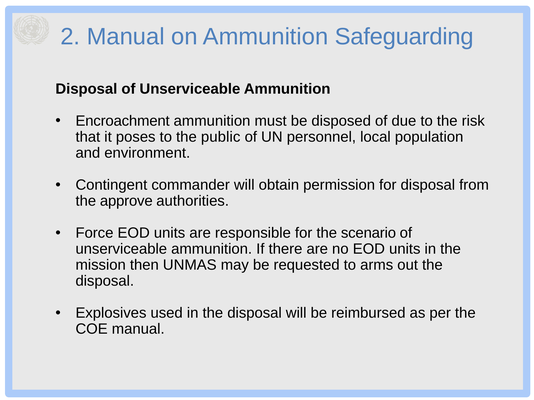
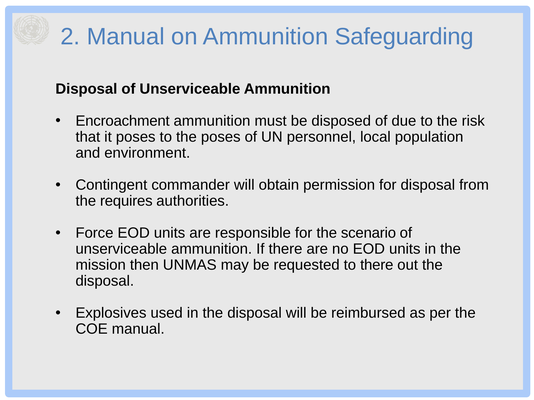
the public: public -> poses (221, 137)
approve: approve -> requires (126, 201)
to arms: arms -> there (377, 265)
